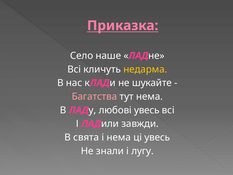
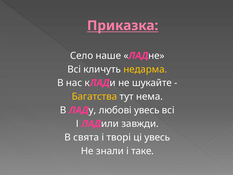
Багатства colour: pink -> yellow (94, 96)
і нема: нема -> творі (119, 137)
лугу: лугу -> таке (143, 151)
